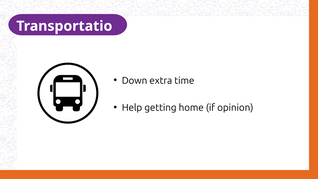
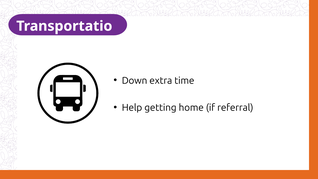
opinion: opinion -> referral (235, 108)
